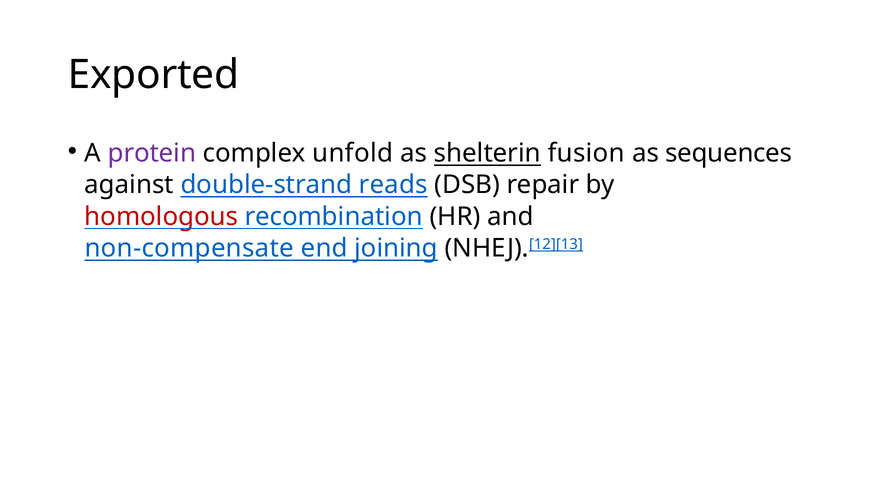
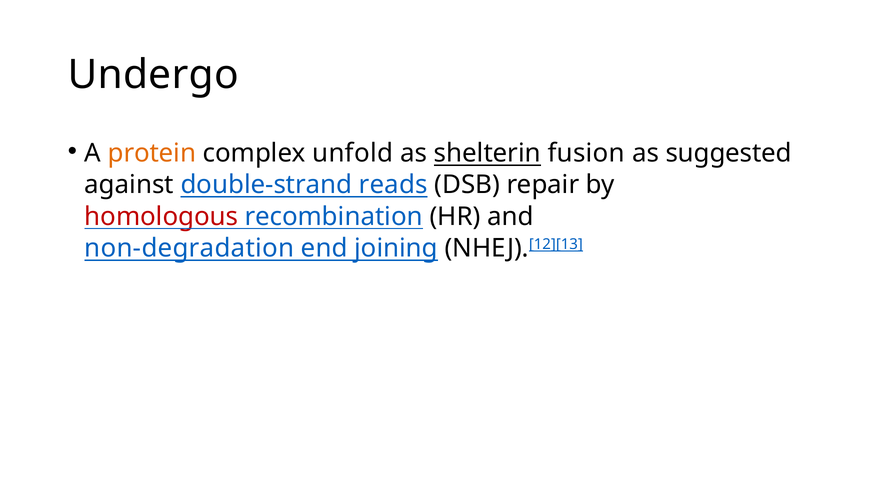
Exported: Exported -> Undergo (153, 75)
protein colour: purple -> orange (152, 153)
sequences: sequences -> suggested (729, 153)
non-compensate: non-compensate -> non-degradation (189, 248)
